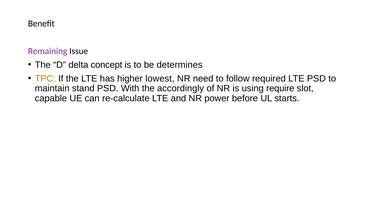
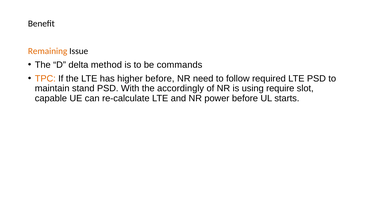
Remaining colour: purple -> orange (48, 51)
concept: concept -> method (106, 65)
determines: determines -> commands (180, 65)
higher lowest: lowest -> before (160, 79)
